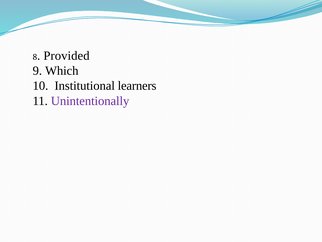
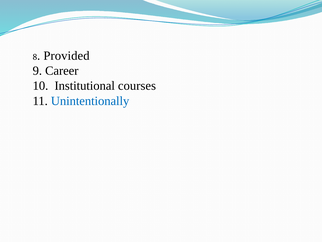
Which: Which -> Career (62, 71)
learners: learners -> courses (137, 86)
Unintentionally colour: purple -> blue (90, 101)
